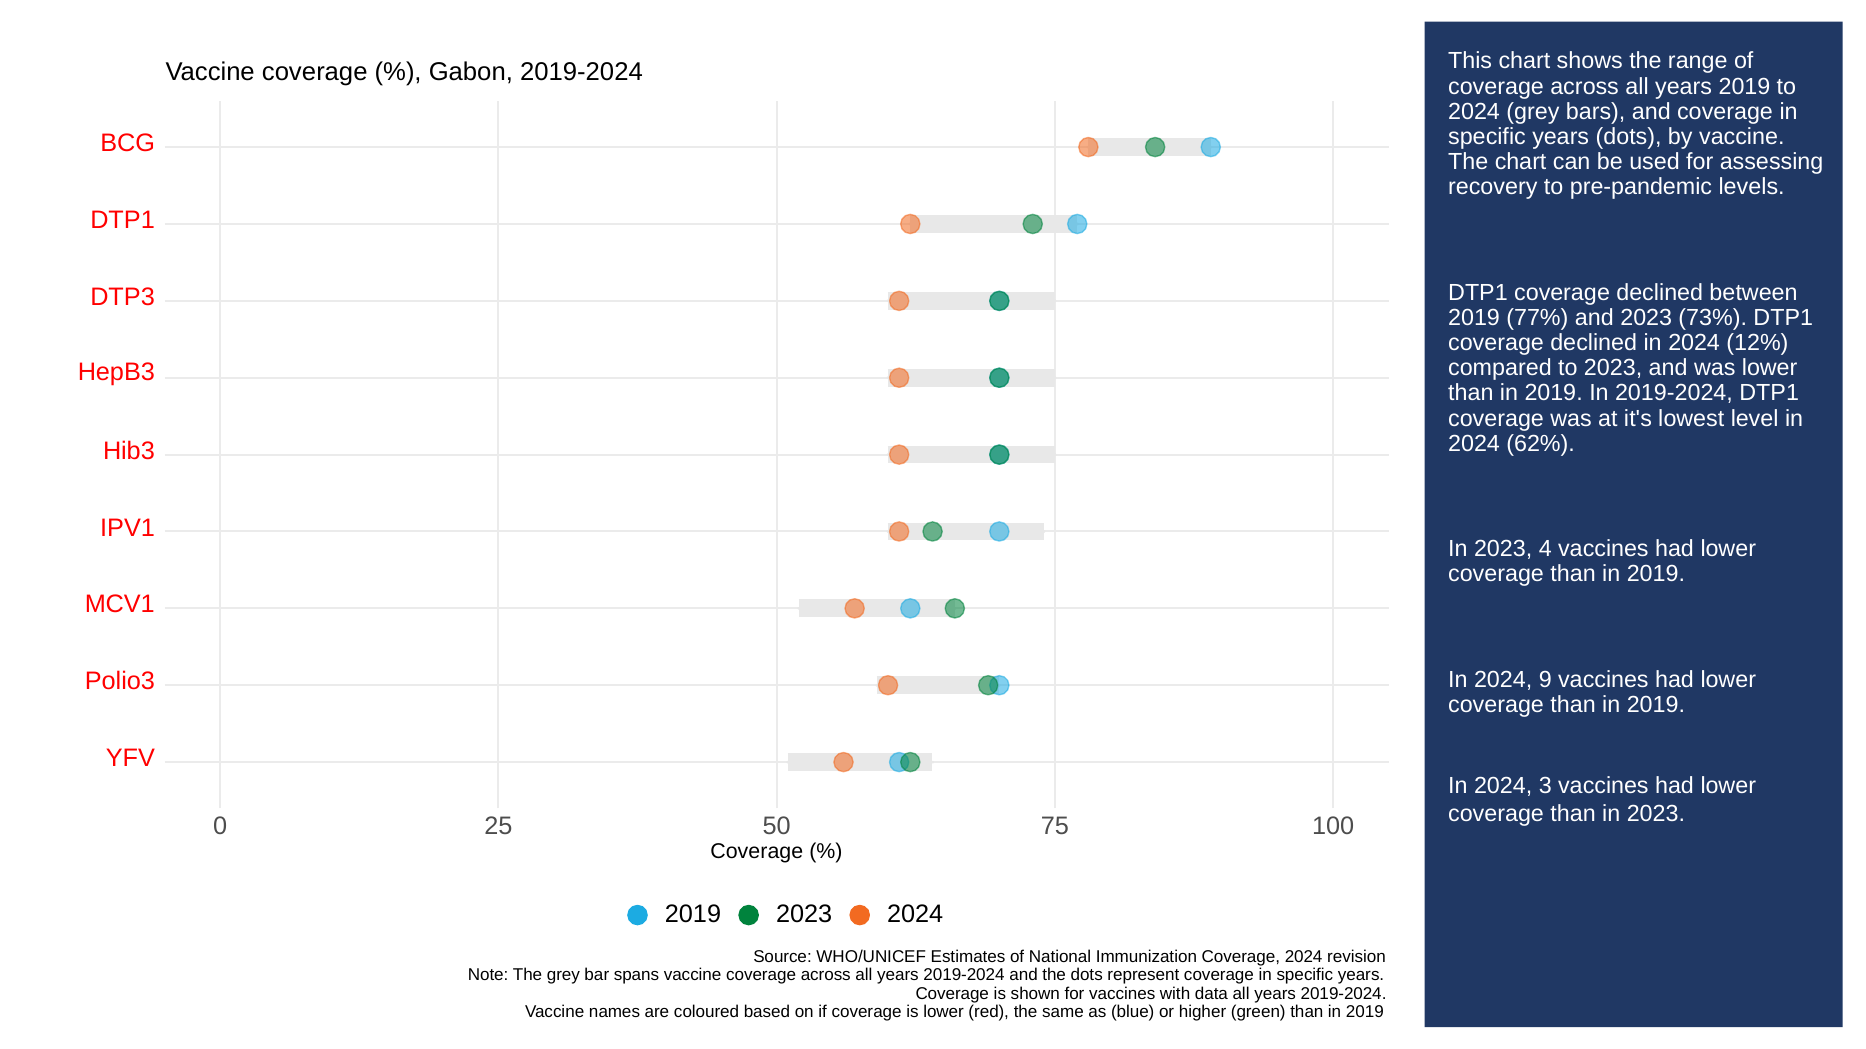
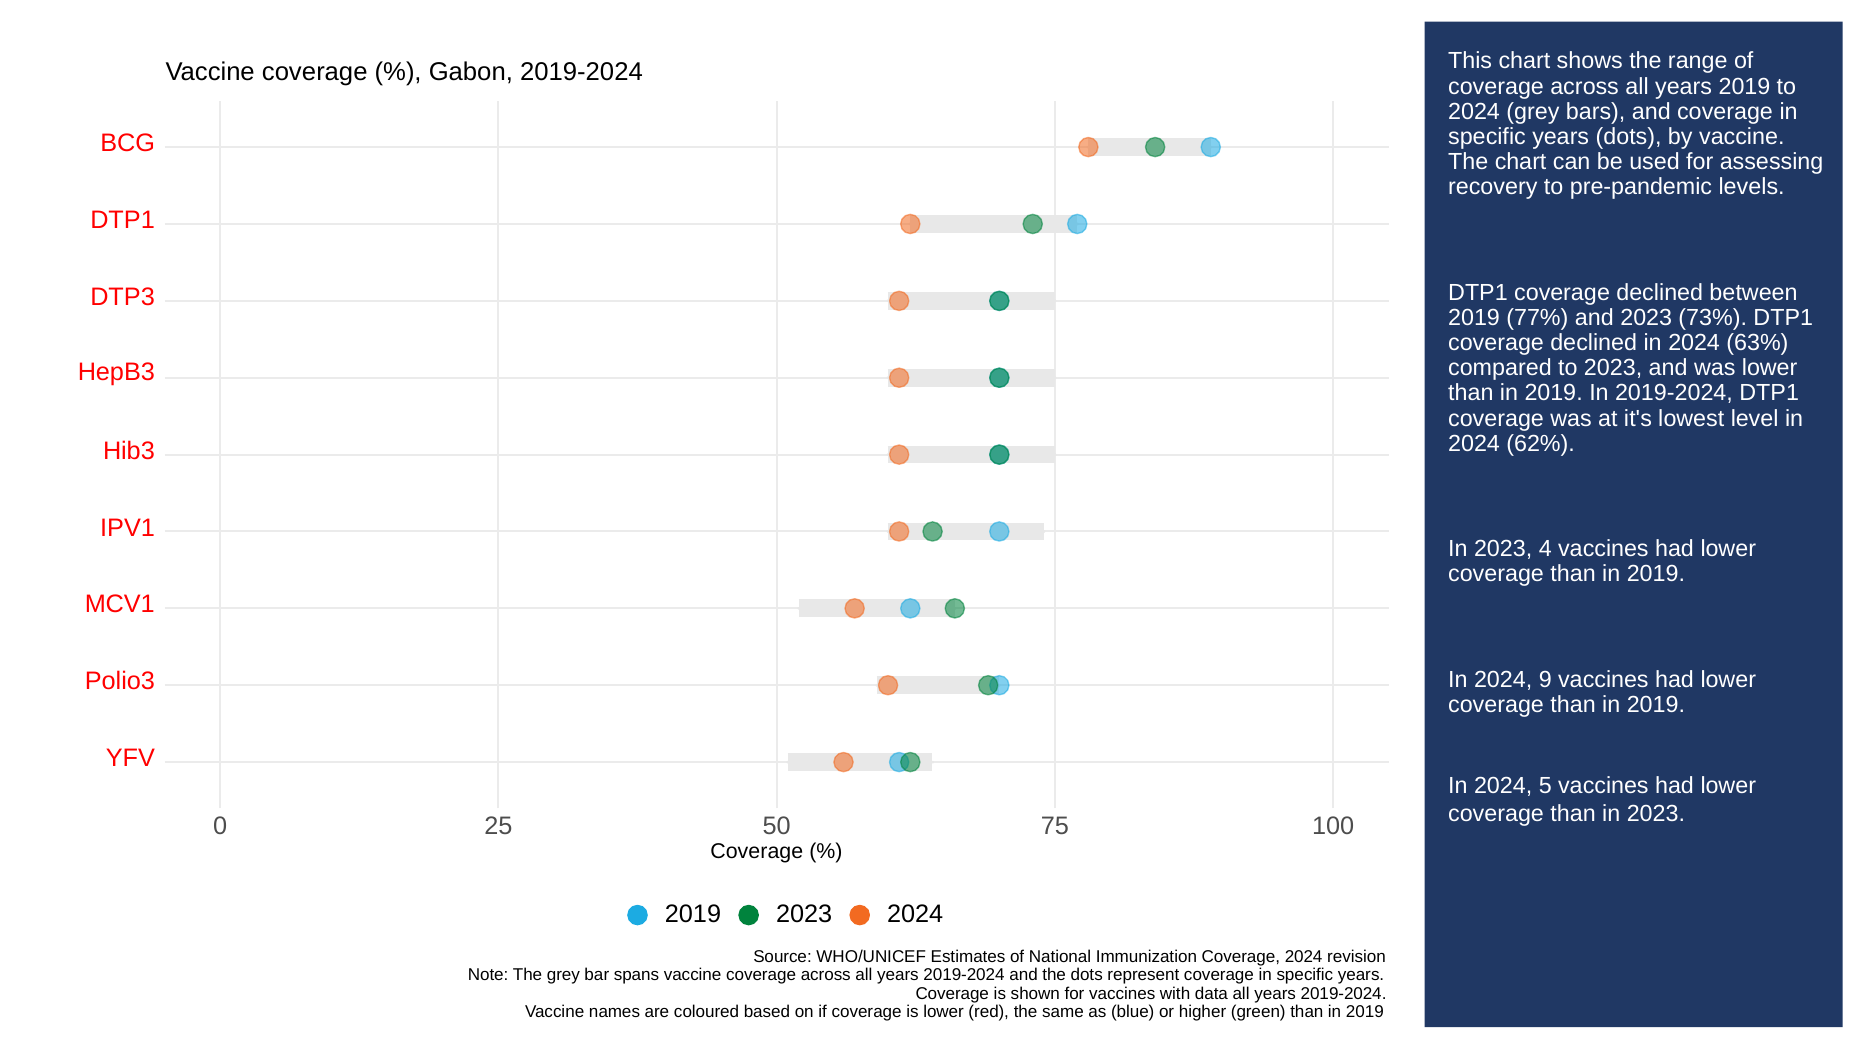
12%: 12% -> 63% (1757, 343)
3: 3 -> 5 (1545, 786)
